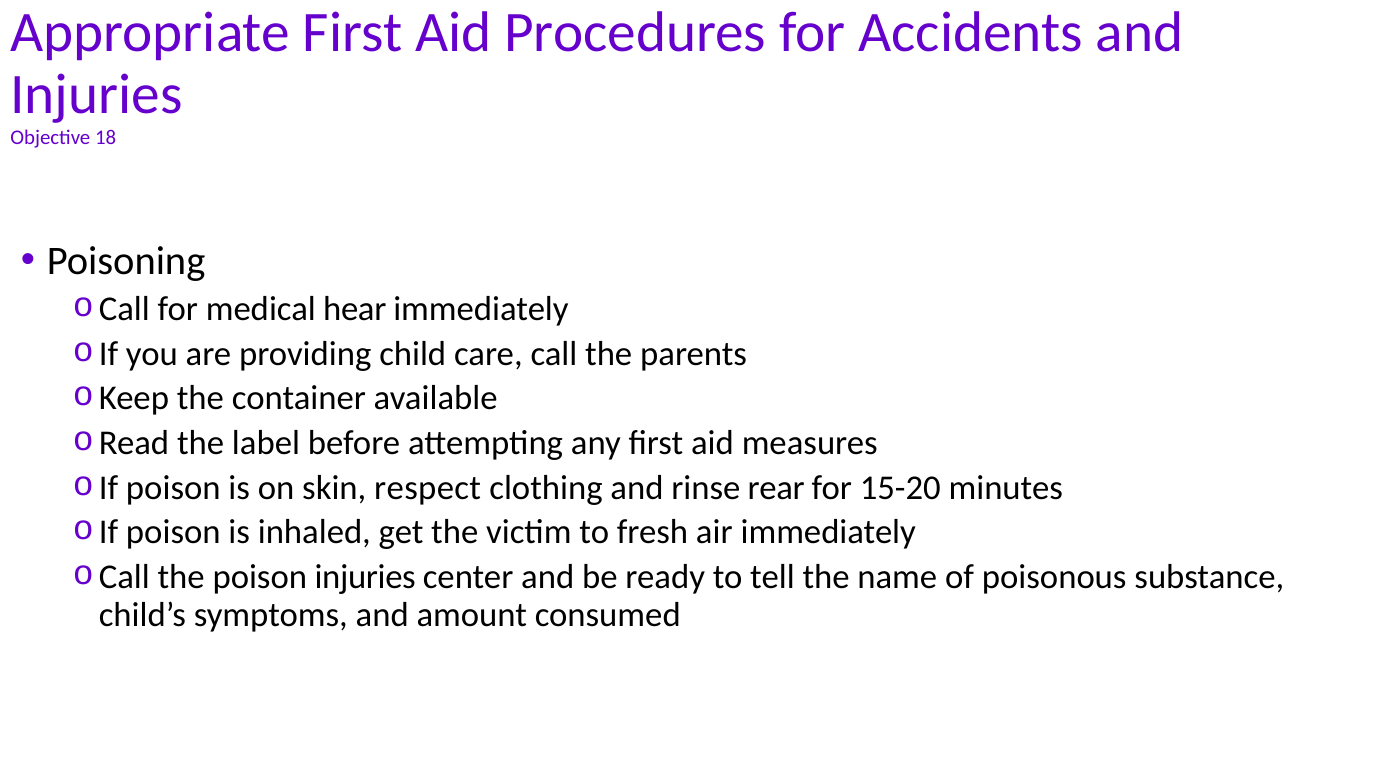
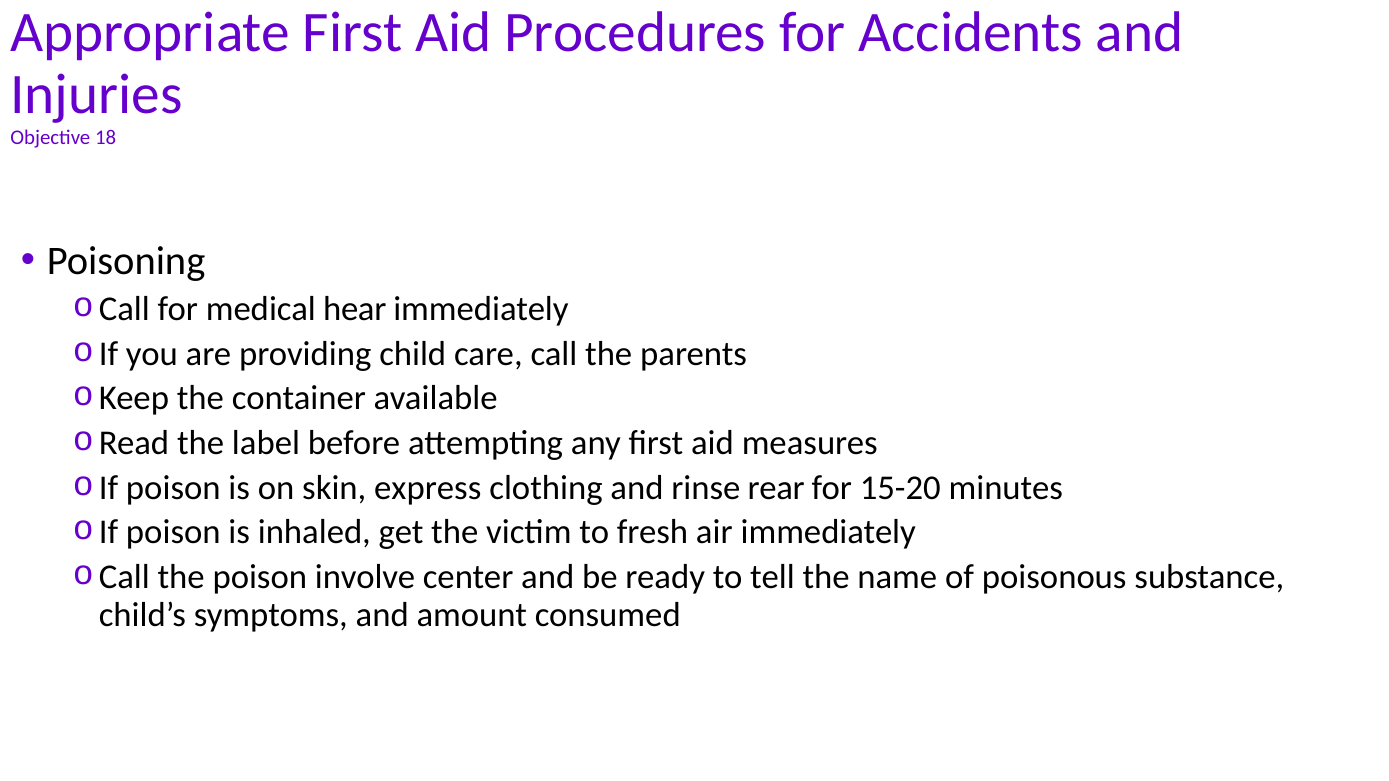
respect: respect -> express (428, 488)
poison injuries: injuries -> involve (365, 577)
